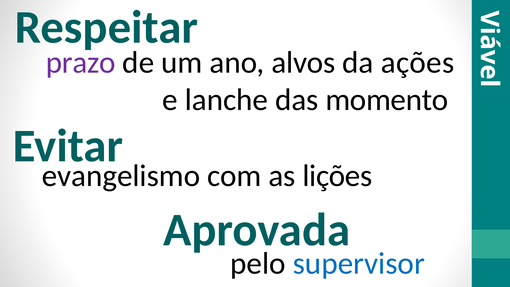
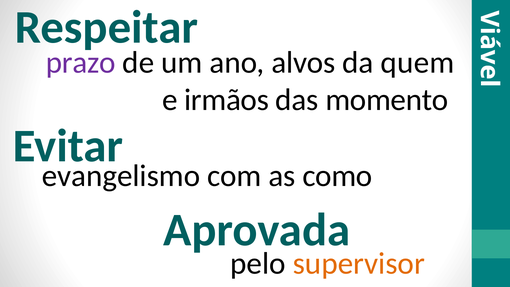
ações: ações -> quem (417, 62)
lanche: lanche -> irmãos (227, 100)
lições: lições -> como (337, 176)
supervisor colour: blue -> orange (359, 264)
